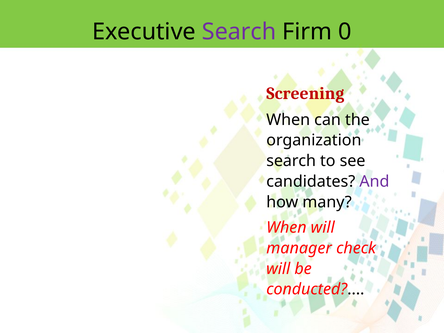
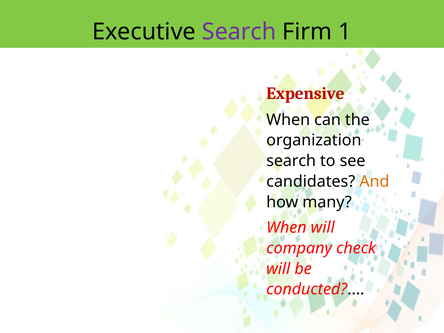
0: 0 -> 1 (345, 32)
Screening: Screening -> Expensive (305, 94)
And colour: purple -> orange (374, 182)
manager: manager -> company (299, 248)
